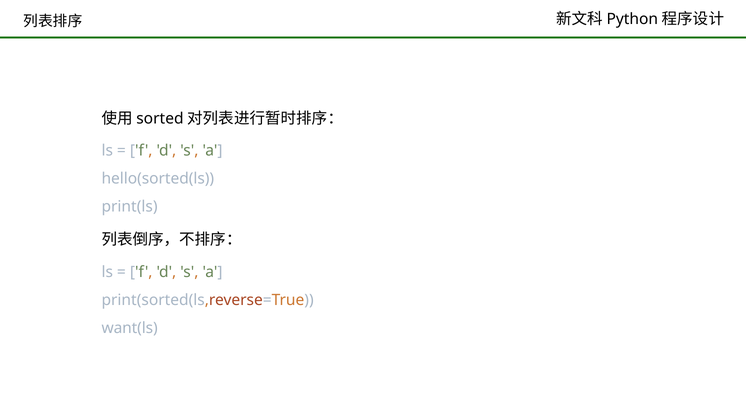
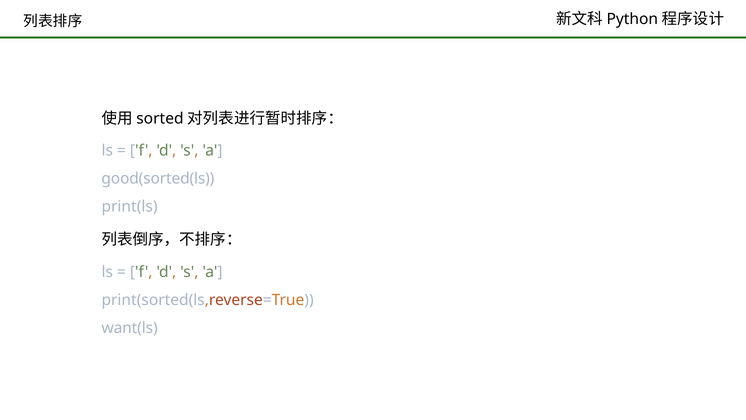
hello(sorted(ls: hello(sorted(ls -> good(sorted(ls (158, 179)
